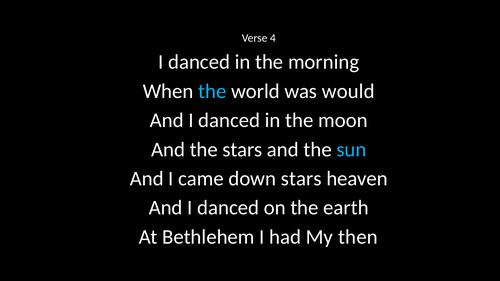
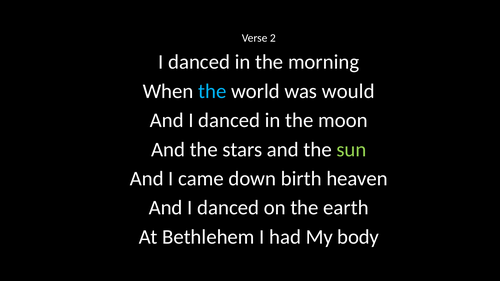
4: 4 -> 2 (273, 38)
sun colour: light blue -> light green (351, 150)
down stars: stars -> birth (301, 179)
then: then -> body (358, 237)
